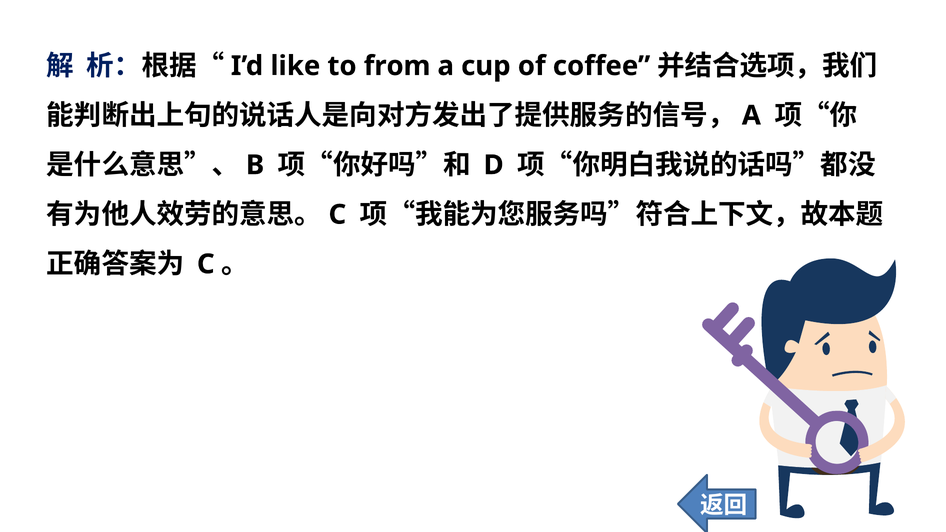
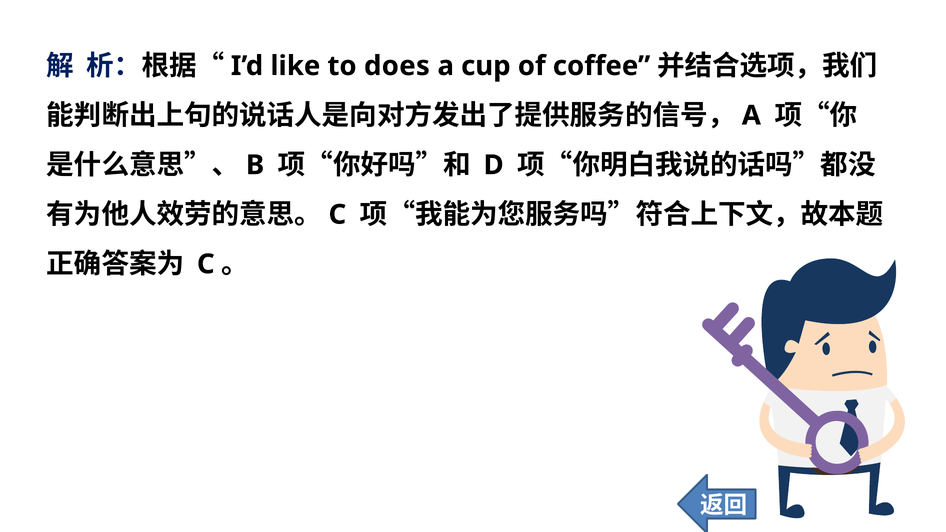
from: from -> does (397, 66)
